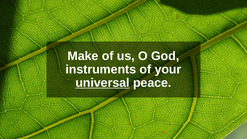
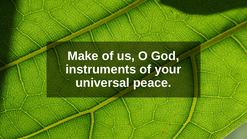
universal underline: present -> none (103, 83)
